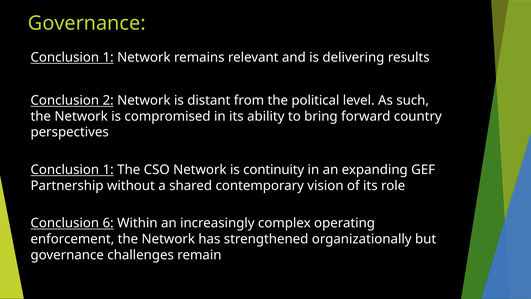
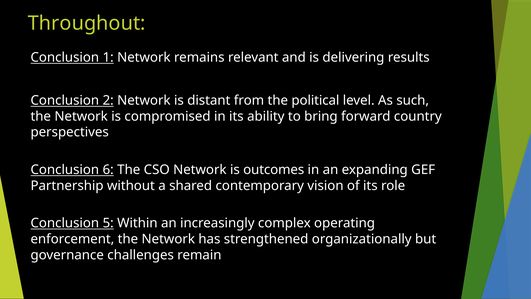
Governance: Governance -> Throughout (87, 23)
1: 1 -> 6 (108, 170)
continuity: continuity -> outcomes (274, 170)
6: 6 -> 5 (108, 223)
